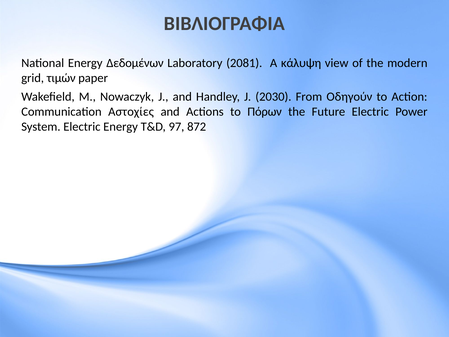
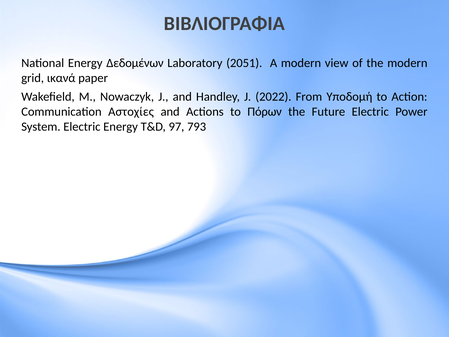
2081: 2081 -> 2051 (244, 63)
A κάλυψη: κάλυψη -> modern (301, 63)
τιμών: τιμών -> ικανά (61, 78)
2030: 2030 -> 2022 (273, 97)
Οδηγούν: Οδηγούν -> Υποδομή (349, 97)
872: 872 -> 793 (197, 127)
